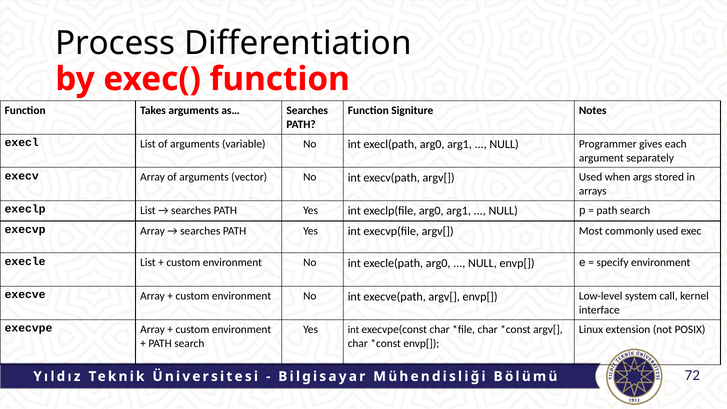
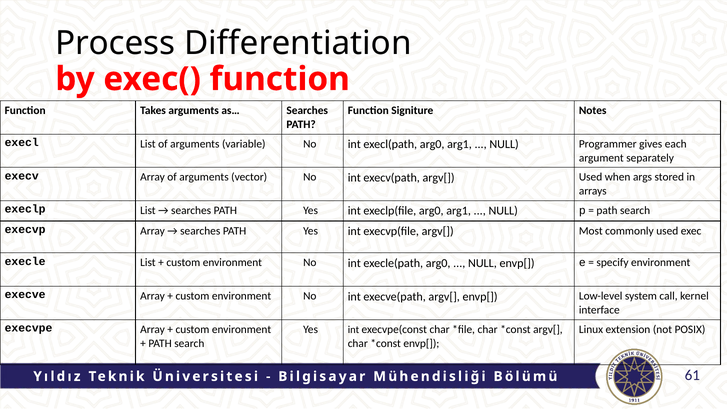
72: 72 -> 61 (692, 375)
